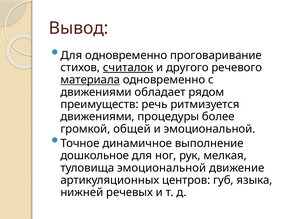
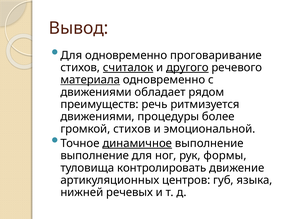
другого underline: none -> present (187, 68)
громкой общей: общей -> стихов (132, 129)
динамичное underline: none -> present (137, 143)
дошкольное: дошкольное -> выполнение (95, 156)
мелкая: мелкая -> формы (225, 156)
туловища эмоциональной: эмоциональной -> контролировать (162, 168)
